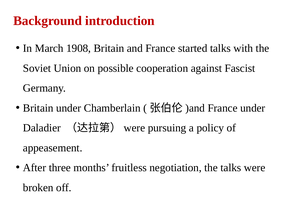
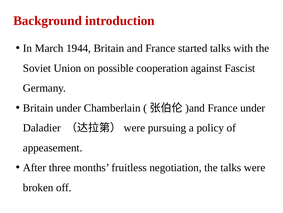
1908: 1908 -> 1944 (79, 48)
